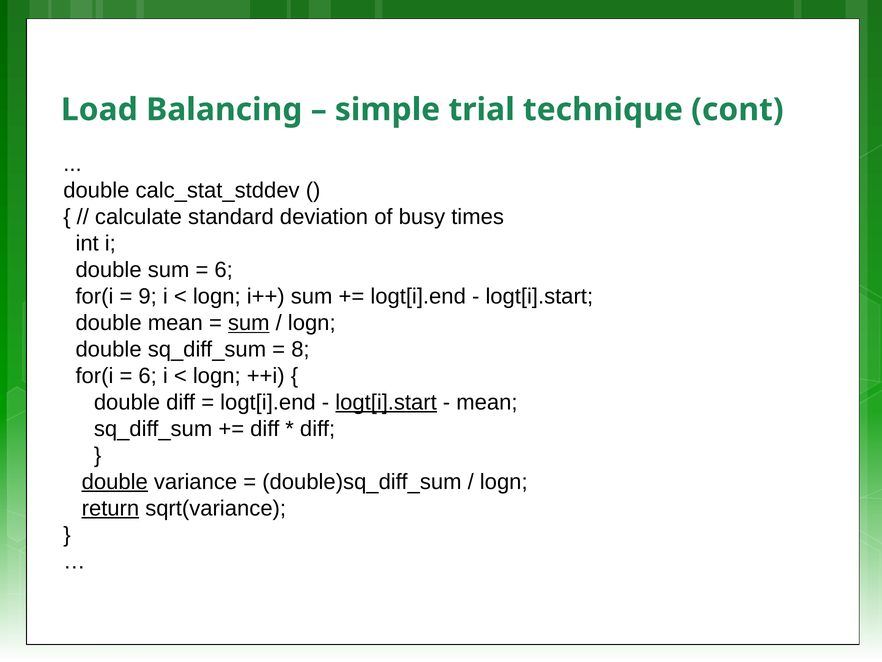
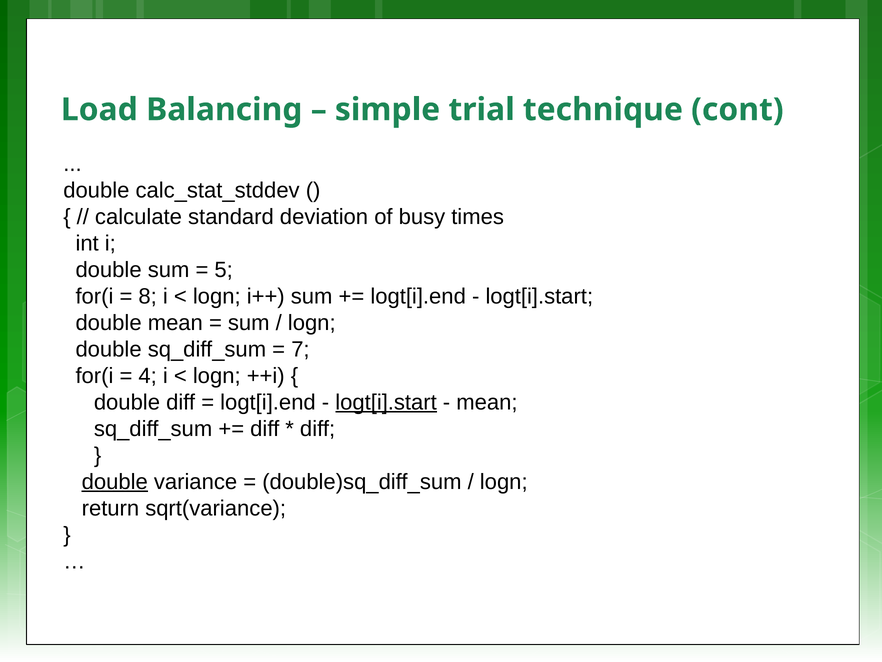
6: 6 -> 5 (224, 270)
9: 9 -> 8 (148, 296)
sum underline: present -> none (249, 323)
8: 8 -> 7 (300, 349)
6: 6 -> 4 (148, 376)
return underline: present -> none (110, 508)
